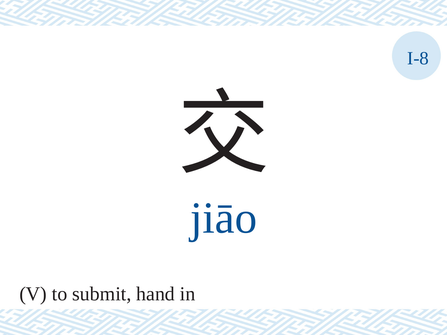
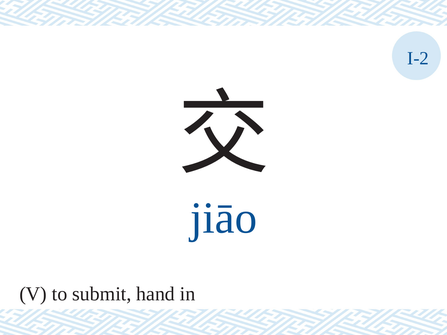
I-8: I-8 -> I-2 (418, 59)
